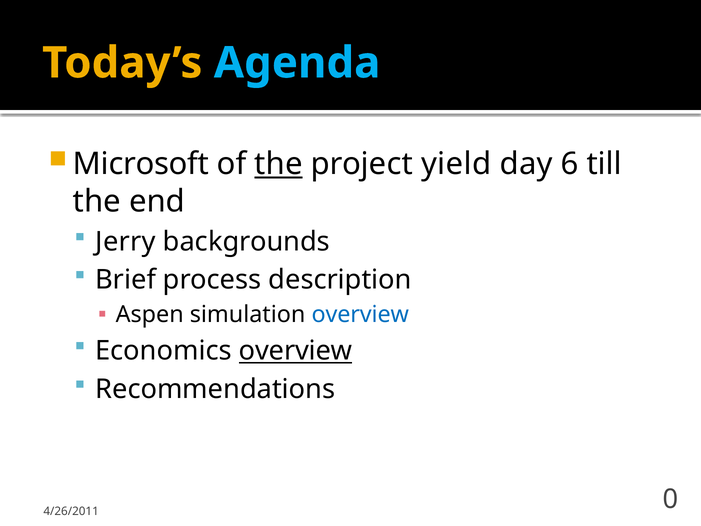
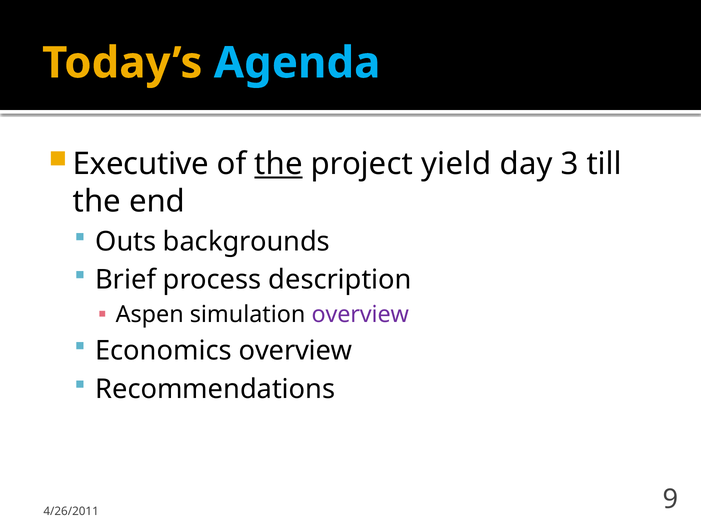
Microsoft: Microsoft -> Executive (141, 164)
6: 6 -> 3 (570, 164)
Jerry: Jerry -> Outs (126, 242)
overview colour: blue -> purple (360, 315)
overview underline: present -> none (296, 351)
0: 0 -> 9 (671, 499)
